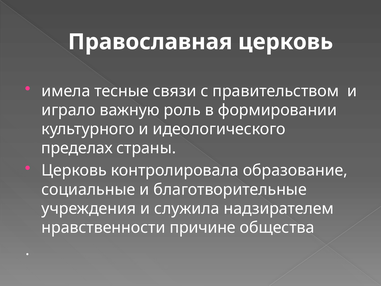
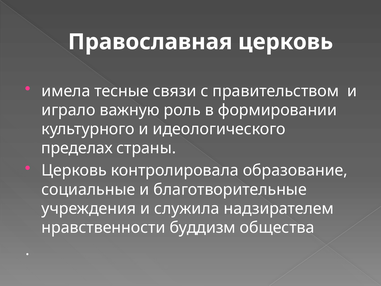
причине: причине -> буддизм (203, 227)
